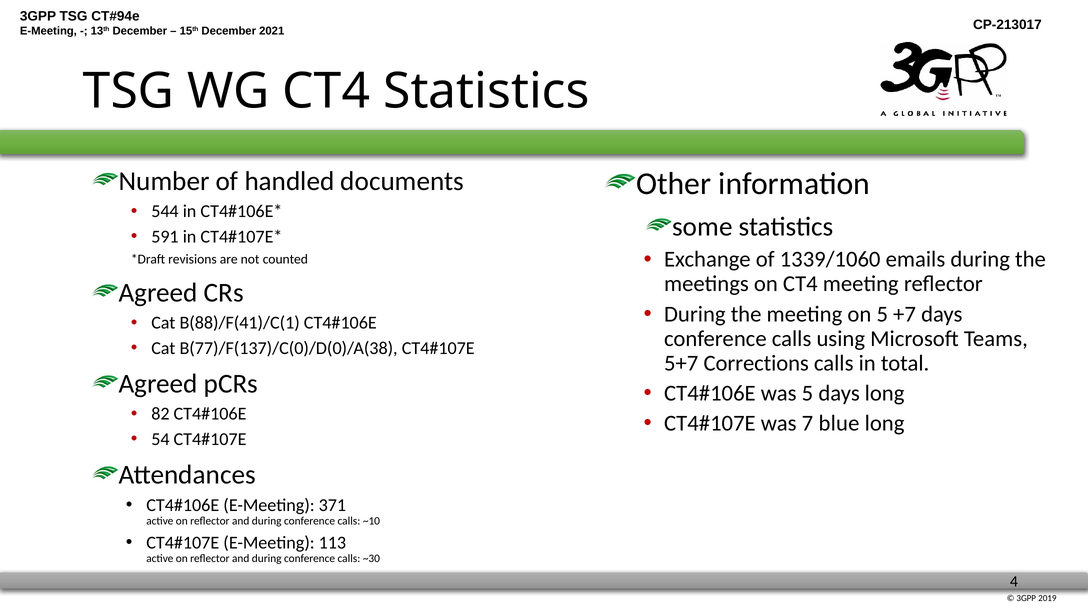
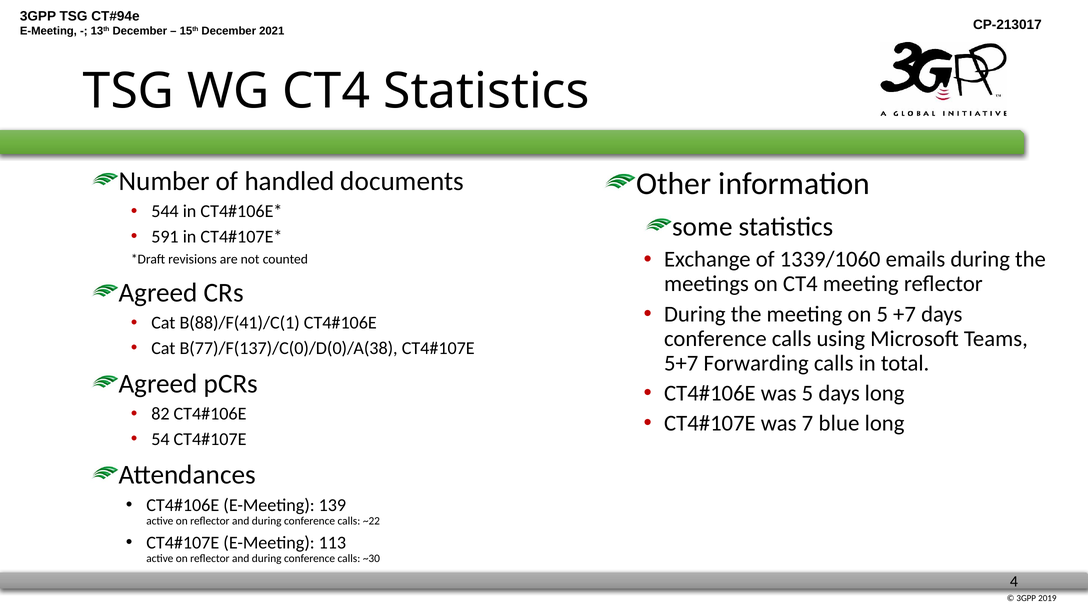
Corrections: Corrections -> Forwarding (756, 363)
371: 371 -> 139 (332, 505)
~10: ~10 -> ~22 (371, 521)
